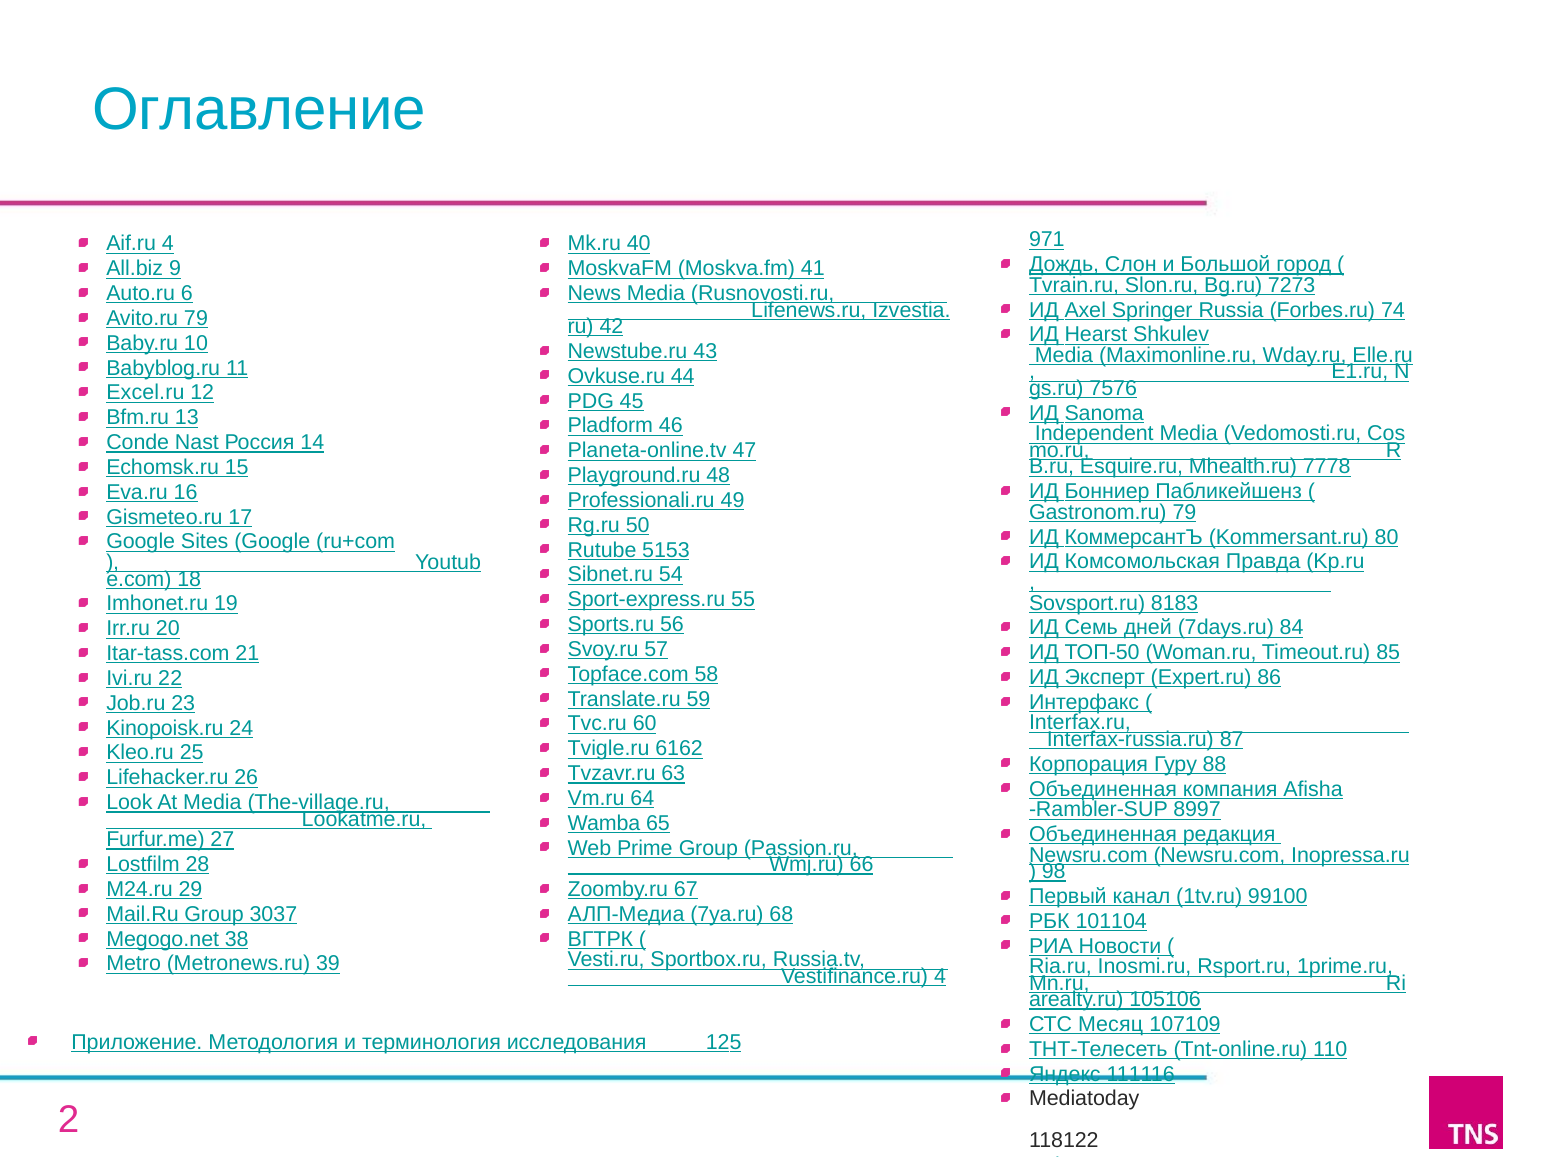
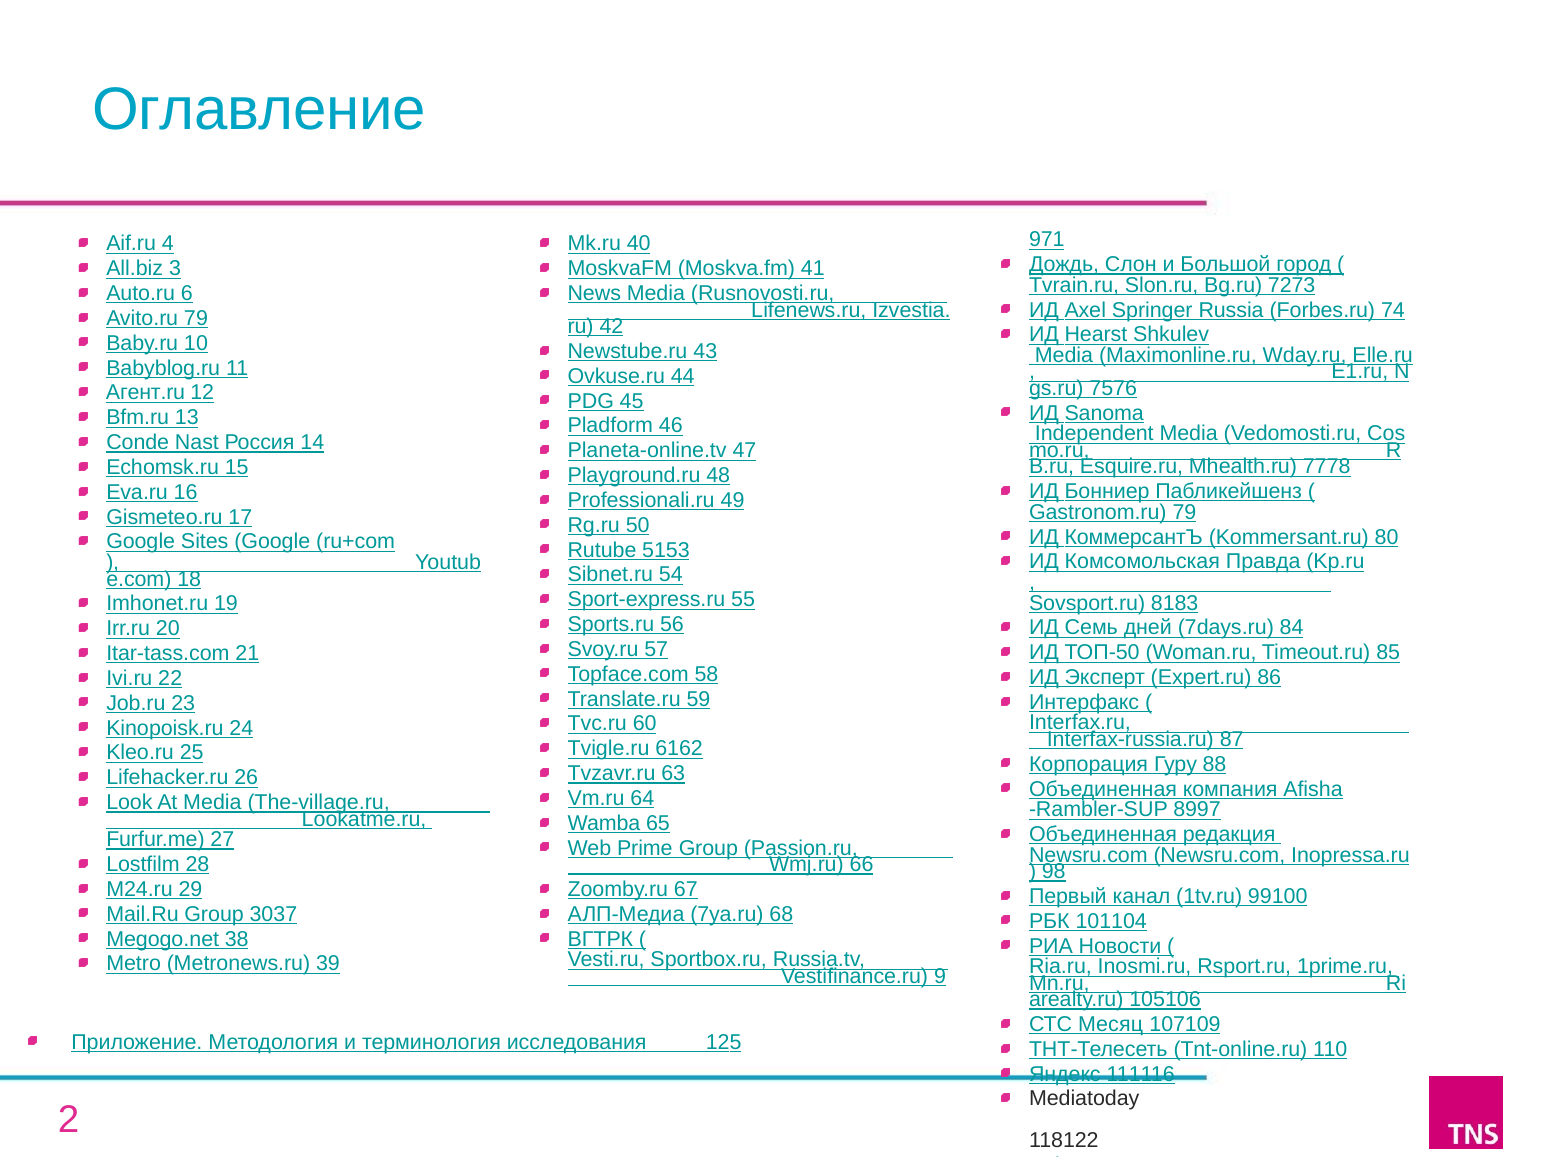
All.biz 9: 9 -> 3 (175, 269)
Excel.ru: Excel.ru -> Агент.ru (146, 393)
Vestifinance.ru 4: 4 -> 9 (940, 976)
